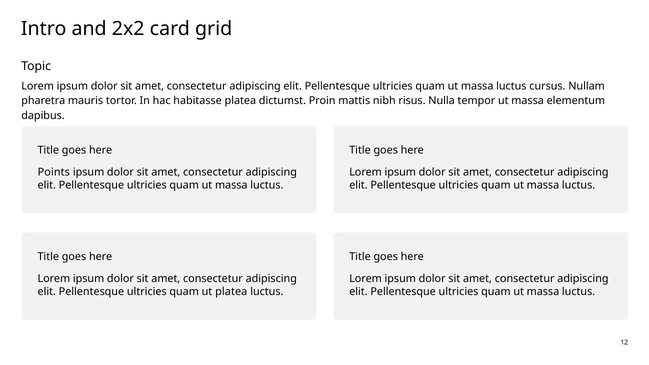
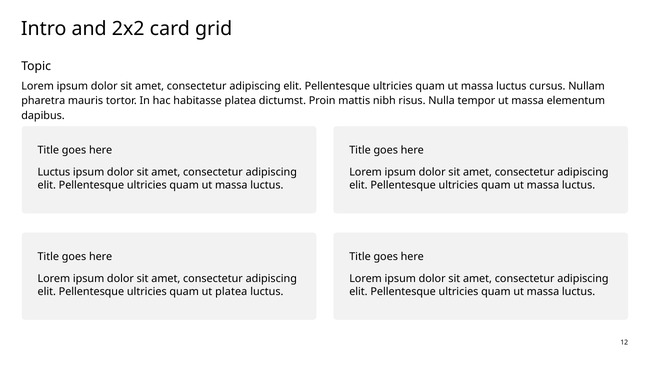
Points: Points -> Luctus (54, 172)
